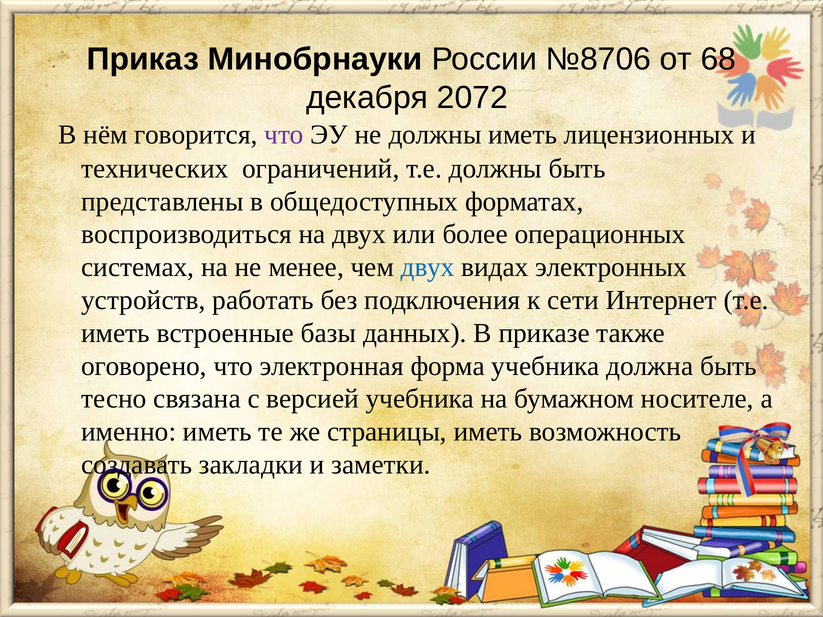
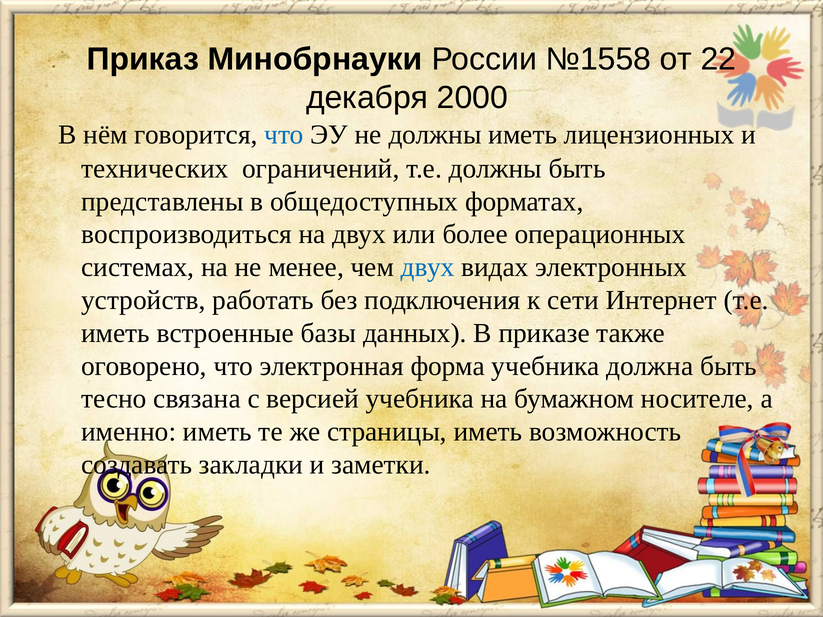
№8706: №8706 -> №1558 (598, 59)
68: 68 -> 22 (718, 59)
2072: 2072 -> 2000 (472, 98)
что colour: purple -> blue (284, 135)
